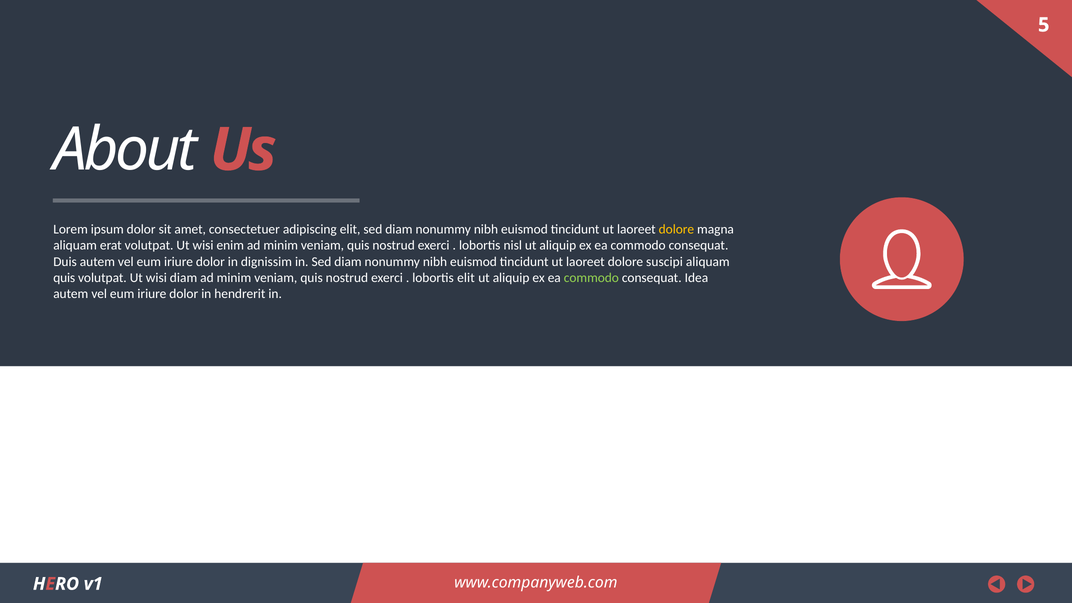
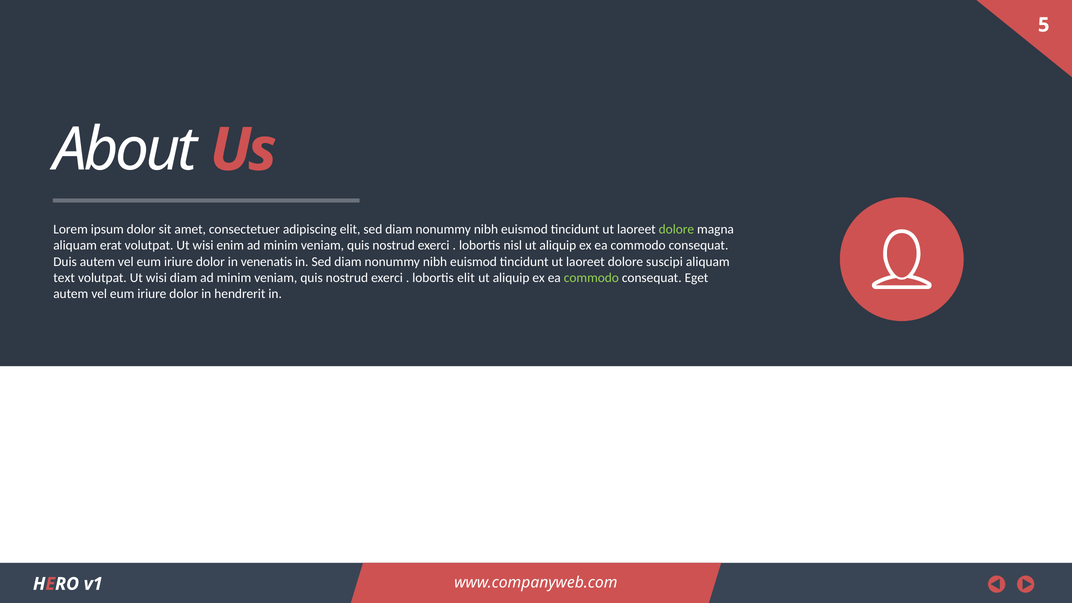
dolore colour: yellow -> light green (676, 229)
dignissim: dignissim -> venenatis (267, 262)
quis: quis -> text (64, 278)
Idea: Idea -> Eget (696, 278)
